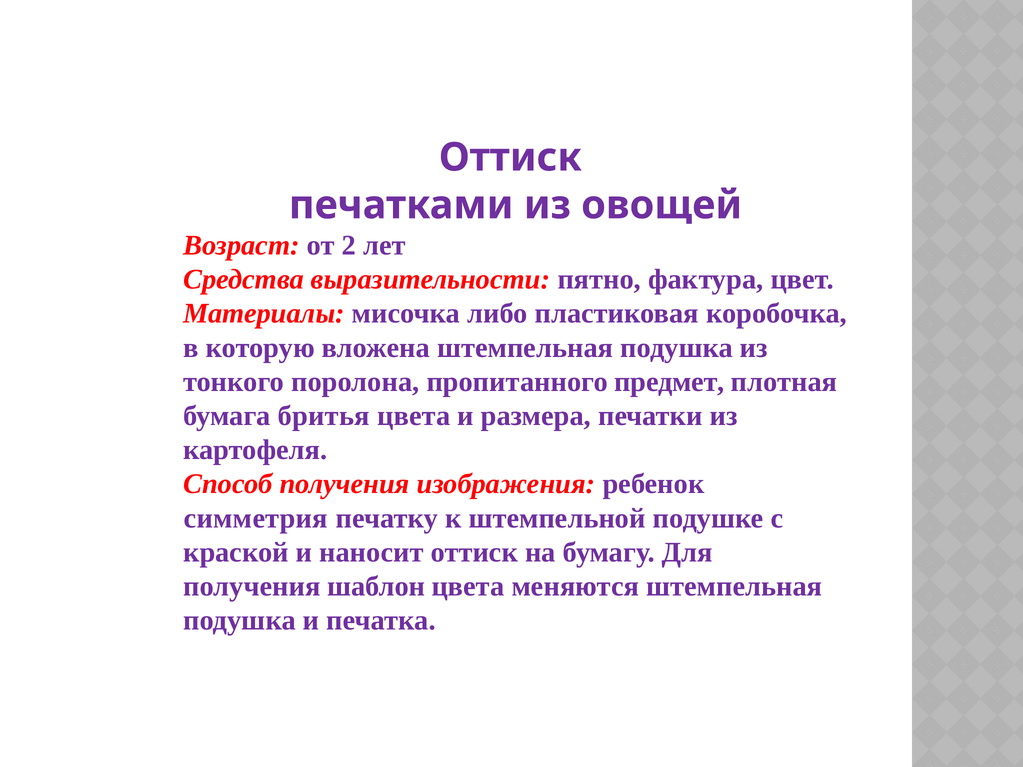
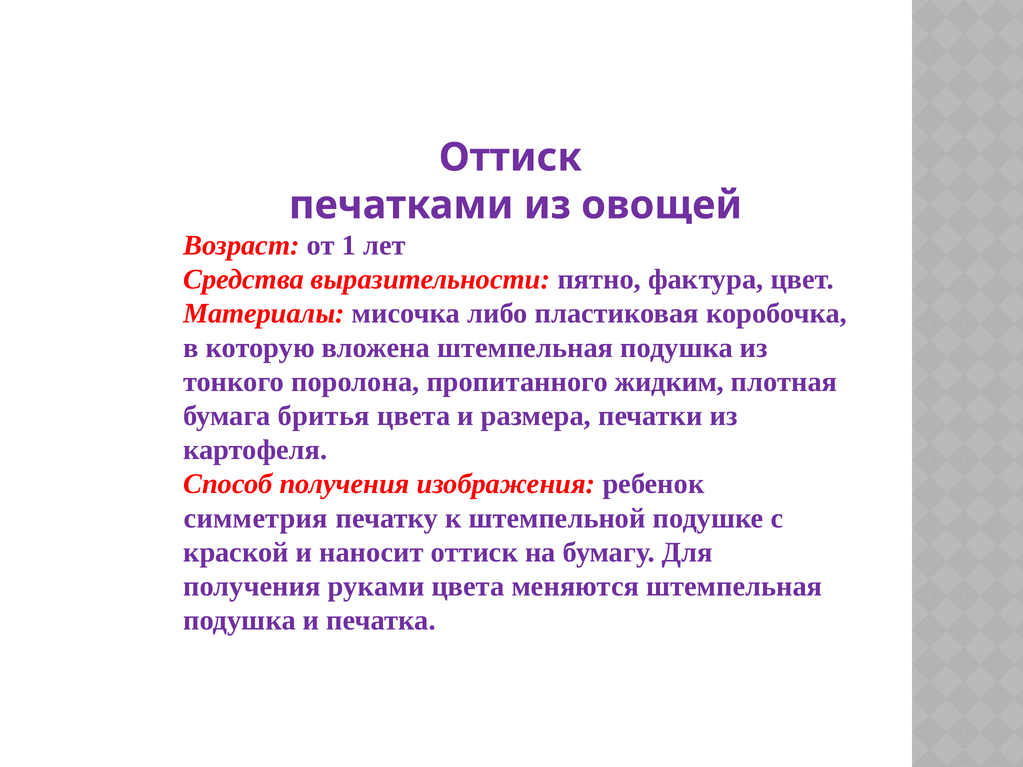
2: 2 -> 1 (349, 245)
предмет: предмет -> жидким (669, 382)
шаблон: шаблон -> руками (376, 587)
